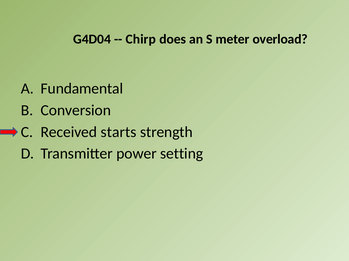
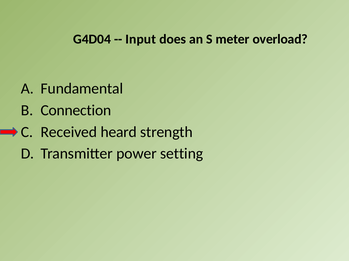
Chirp: Chirp -> Input (141, 39)
Conversion: Conversion -> Connection (76, 111)
starts: starts -> heard (119, 132)
